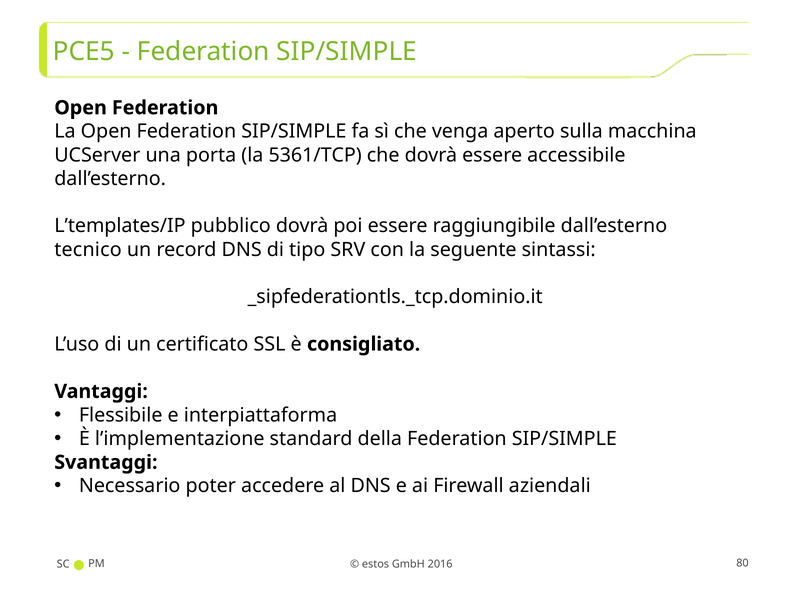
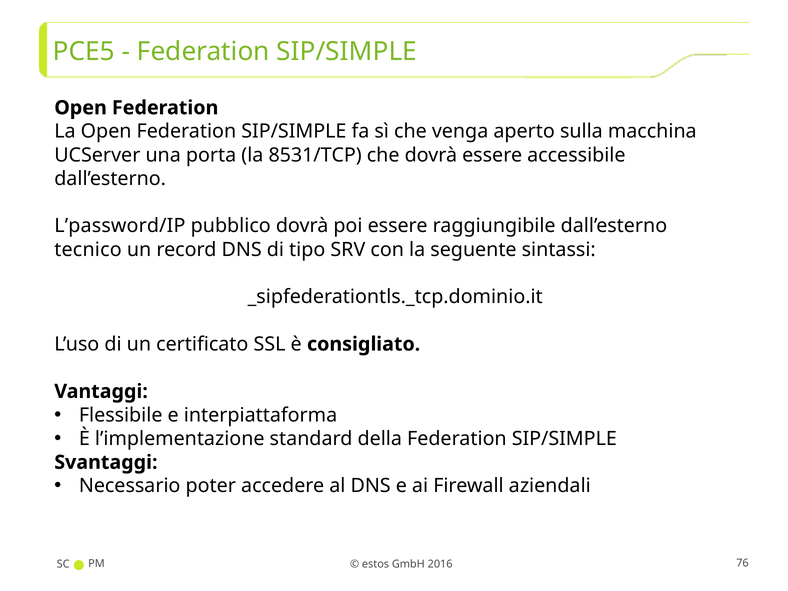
5361/TCP: 5361/TCP -> 8531/TCP (315, 155)
L’templates/IP: L’templates/IP -> L’password/IP (120, 226)
80: 80 -> 76 (742, 563)
